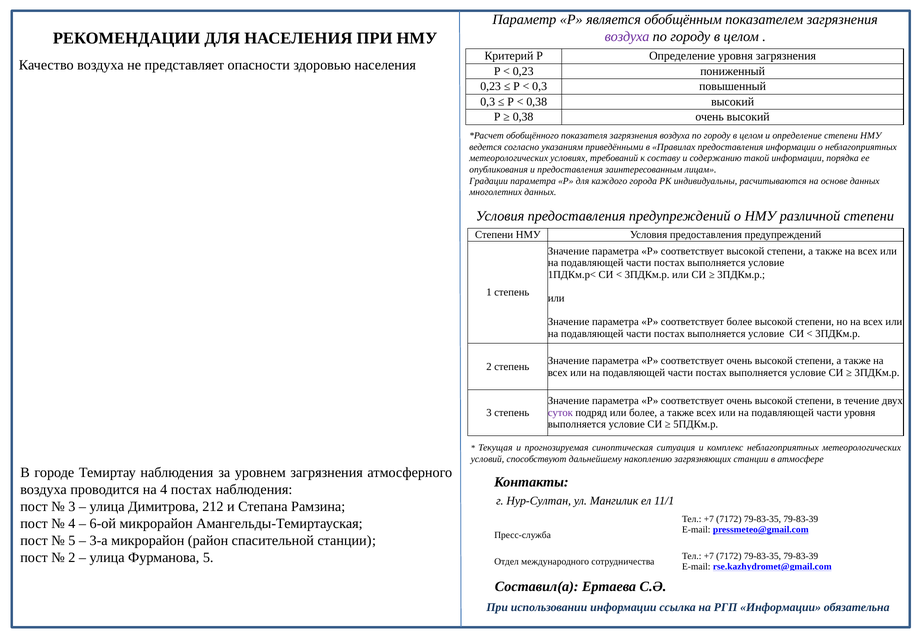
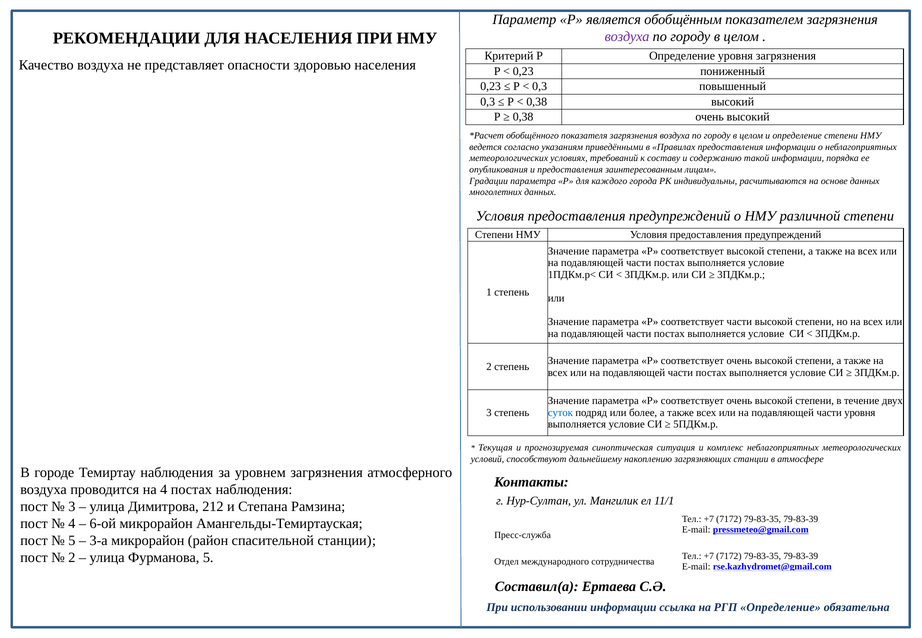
соответствует более: более -> части (739, 322)
суток colour: purple -> blue (560, 413)
РГП Информации: Информации -> Определение (781, 608)
